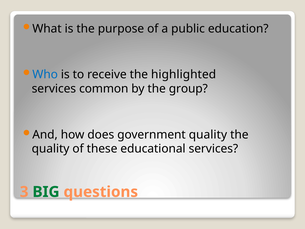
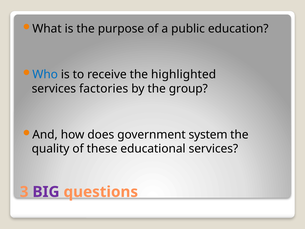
common: common -> factories (104, 89)
government quality: quality -> system (208, 134)
BIG colour: green -> purple (46, 192)
